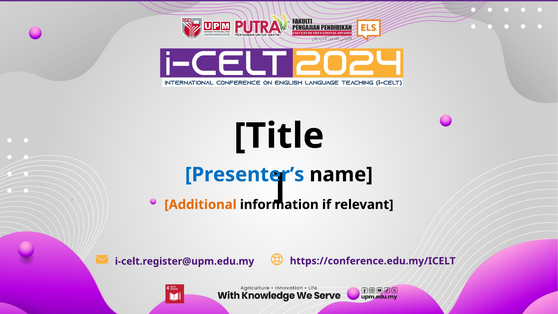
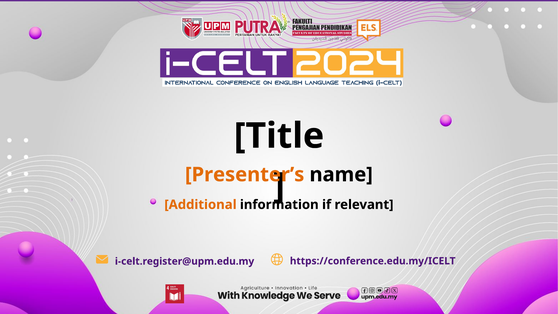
Presenter’s colour: blue -> orange (245, 175)
